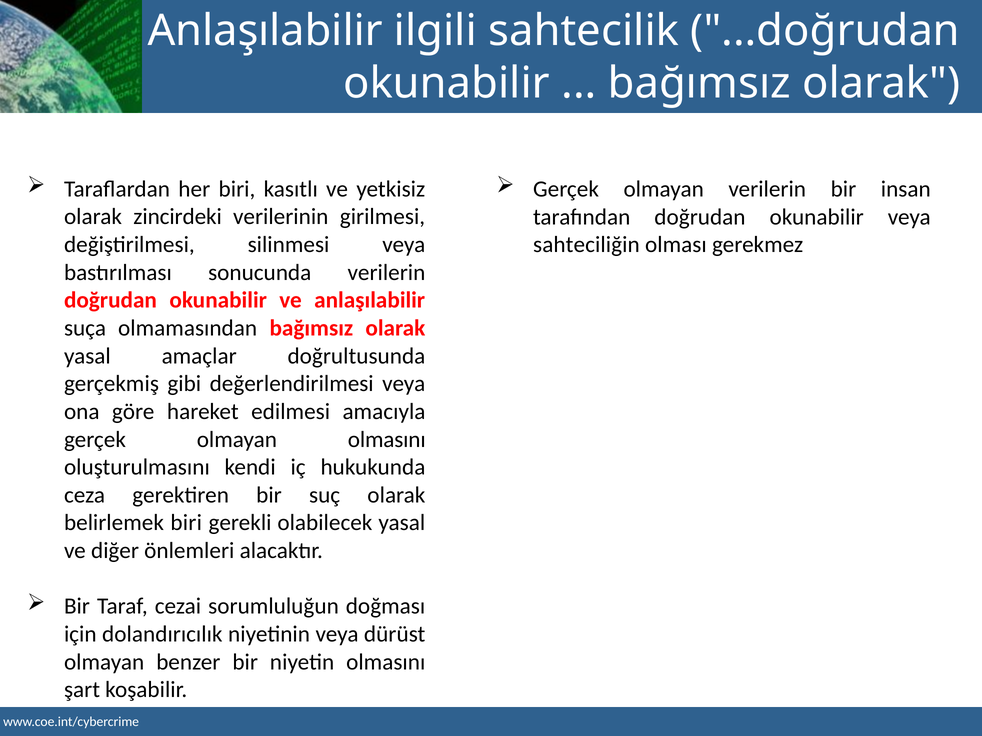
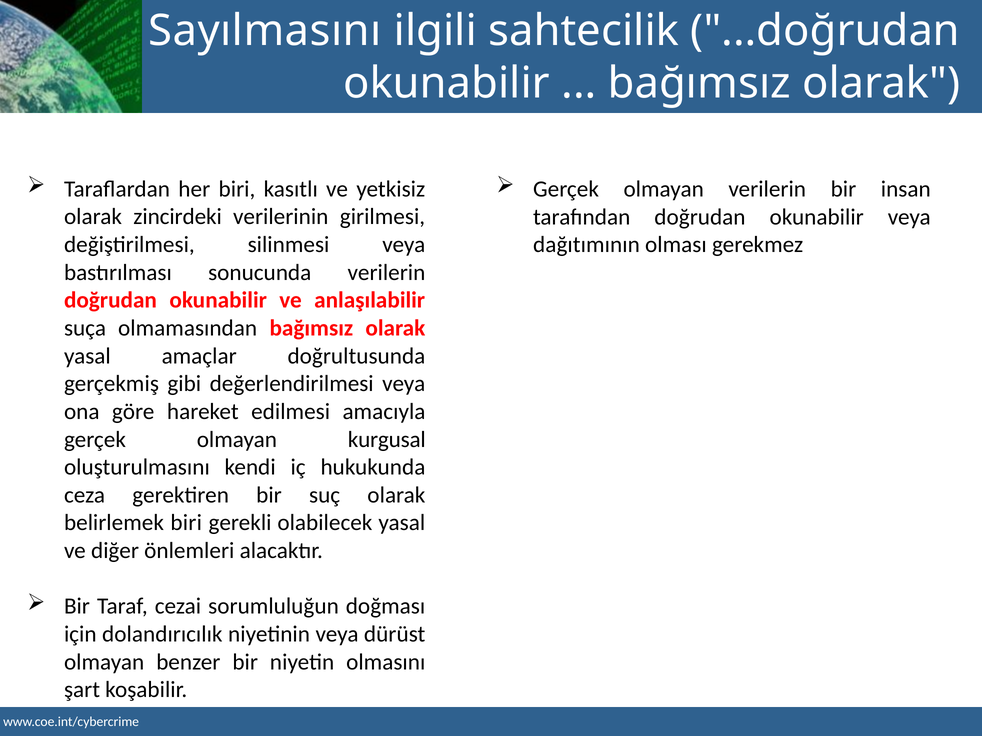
Anlaşılabilir: Anlaşılabilir -> Sayılmasını (265, 31)
sahteciliğin: sahteciliğin -> dağıtımının (586, 245)
olmayan olmasını: olmasını -> kurgusal (387, 440)
